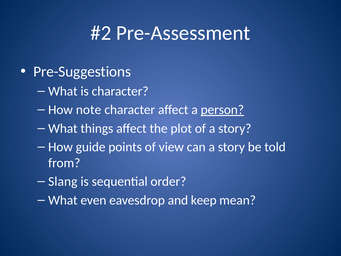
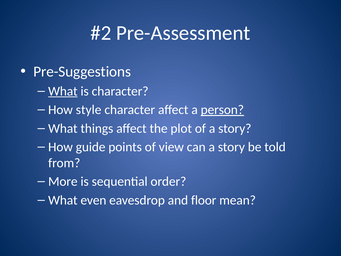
What underline: none -> present (63, 91)
note: note -> style (89, 110)
Slang: Slang -> More (63, 181)
keep: keep -> floor (204, 200)
